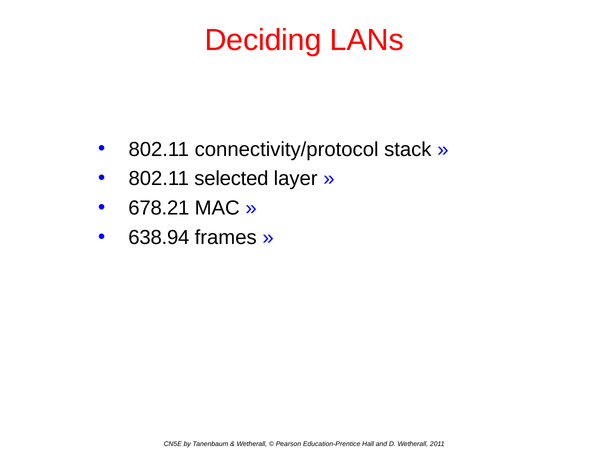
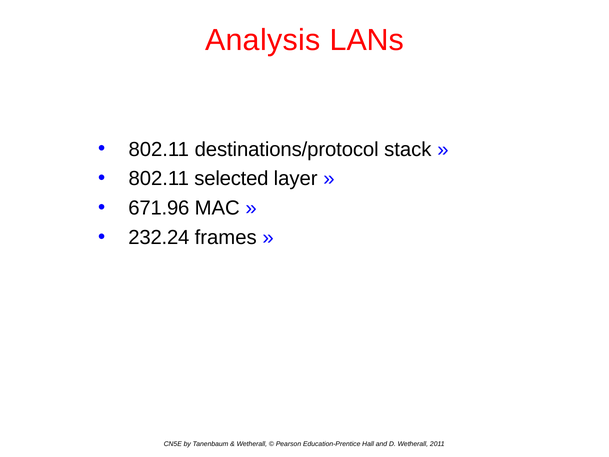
Deciding: Deciding -> Analysis (263, 40)
connectivity/protocol: connectivity/protocol -> destinations/protocol (287, 149)
678.21: 678.21 -> 671.96 (159, 208)
638.94: 638.94 -> 232.24 (159, 238)
